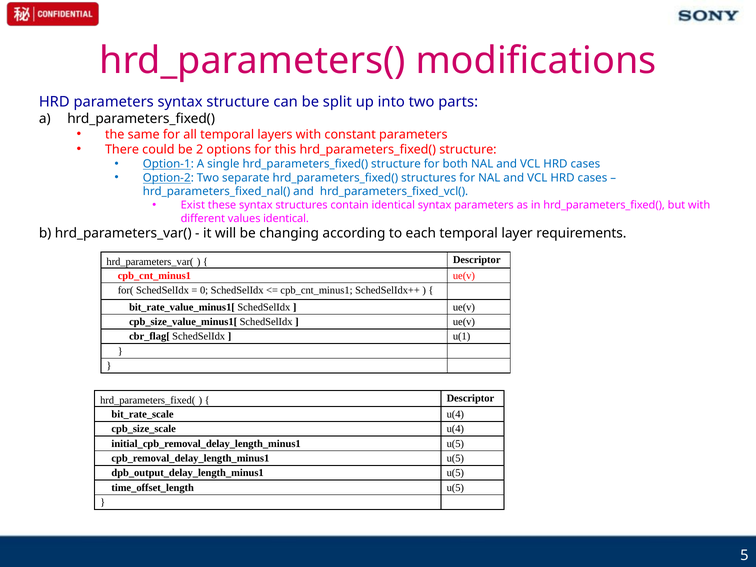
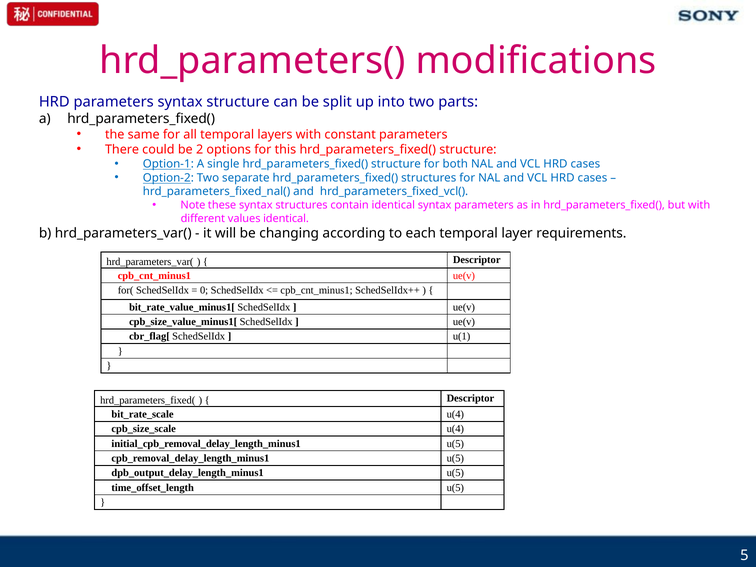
Exist: Exist -> Note (193, 205)
